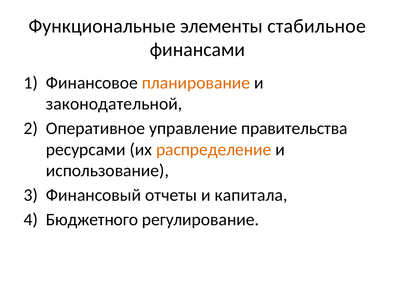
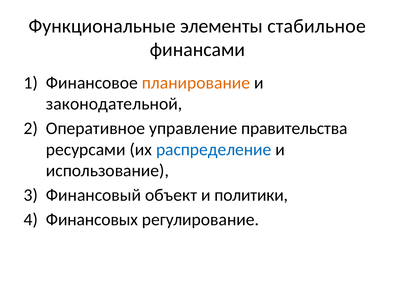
распределение colour: orange -> blue (214, 150)
отчеты: отчеты -> объект (171, 195)
капитала: капитала -> политики (251, 195)
Бюджетного: Бюджетного -> Финансовых (92, 220)
